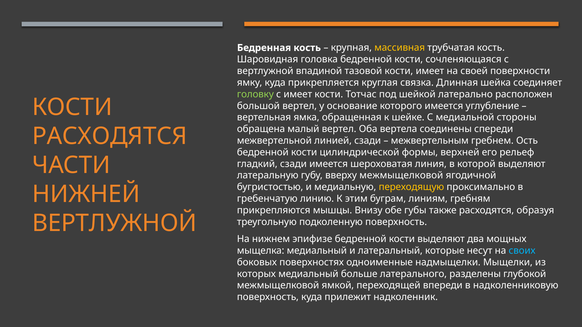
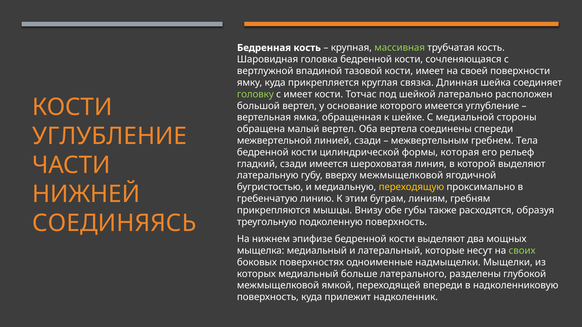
массивная colour: yellow -> light green (400, 48)
РАСХОДЯТСЯ: РАСХОДЯТСЯ -> УГЛУБЛЕНИЕ (110, 136)
Ость: Ость -> Тела (527, 141)
верхней: верхней -> которая (460, 152)
ВЕРТЛУЖНОЙ: ВЕРТЛУЖНОЙ -> СОЕДИНЯЯСЬ (114, 224)
своих colour: light blue -> light green (522, 251)
